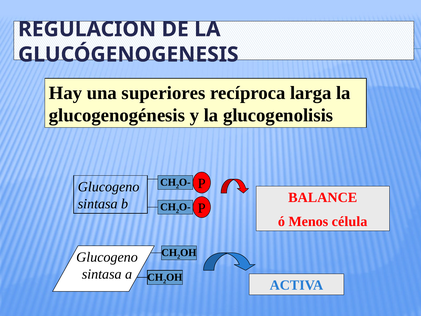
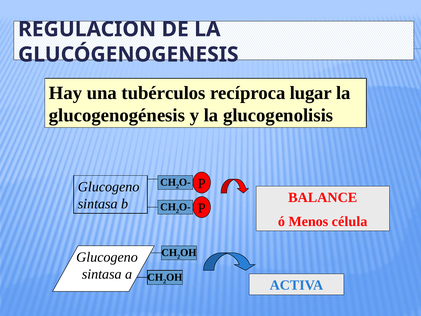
superiores: superiores -> tubérculos (164, 93)
larga: larga -> lugar (311, 93)
